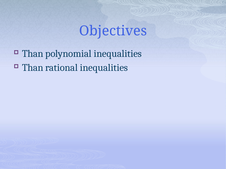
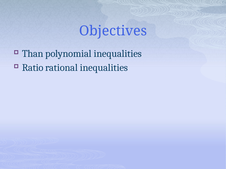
Than: Than -> Ratio (33, 68)
